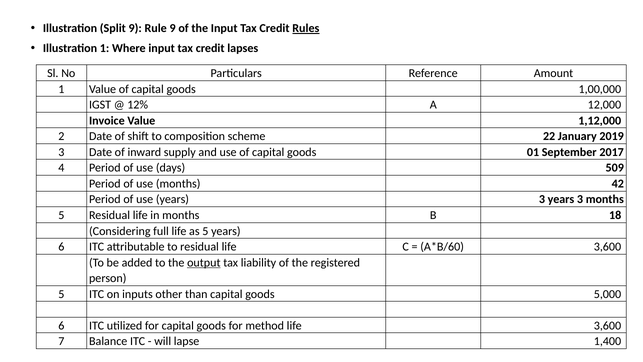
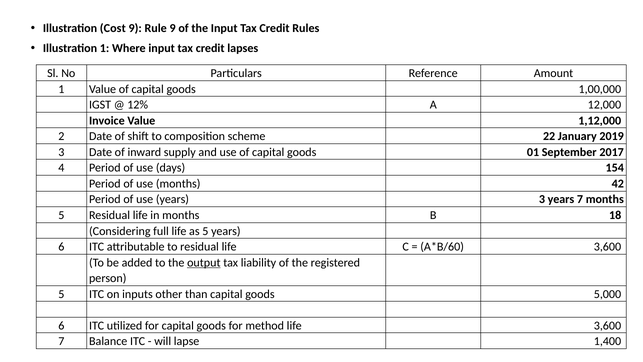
Split: Split -> Cost (113, 28)
Rules underline: present -> none (306, 28)
509: 509 -> 154 (615, 168)
3 years 3: 3 -> 7 (580, 199)
